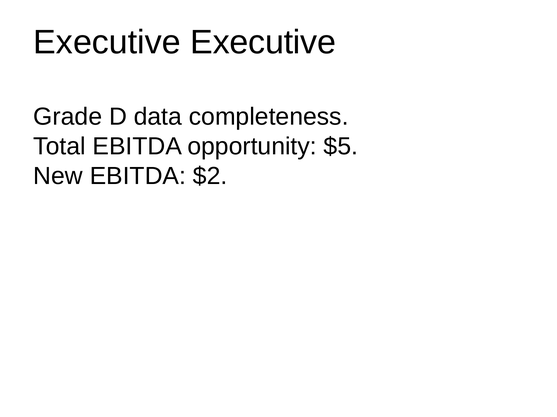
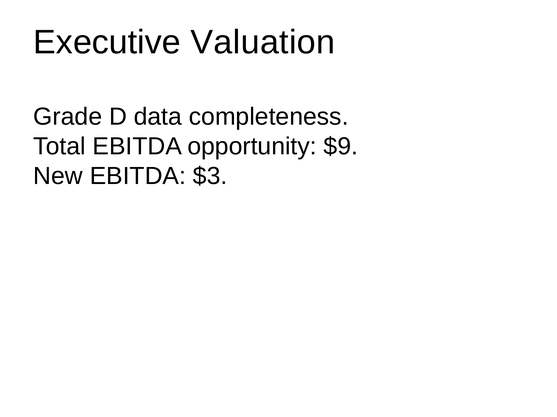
Executive Executive: Executive -> Valuation (263, 42)
$5: $5 -> $9 (341, 147)
$2: $2 -> $3 (210, 176)
